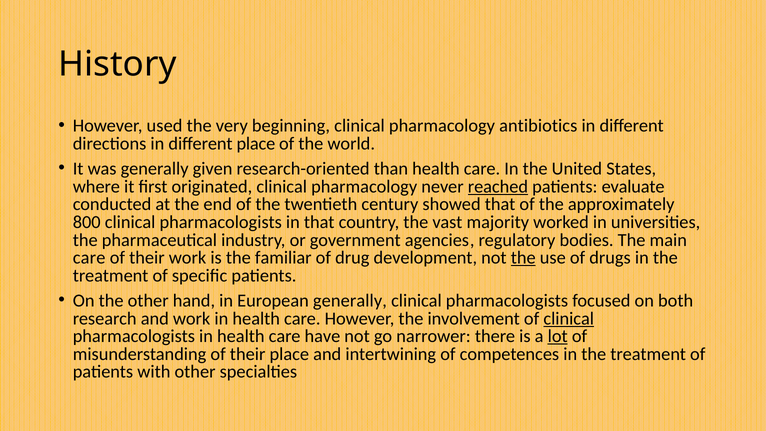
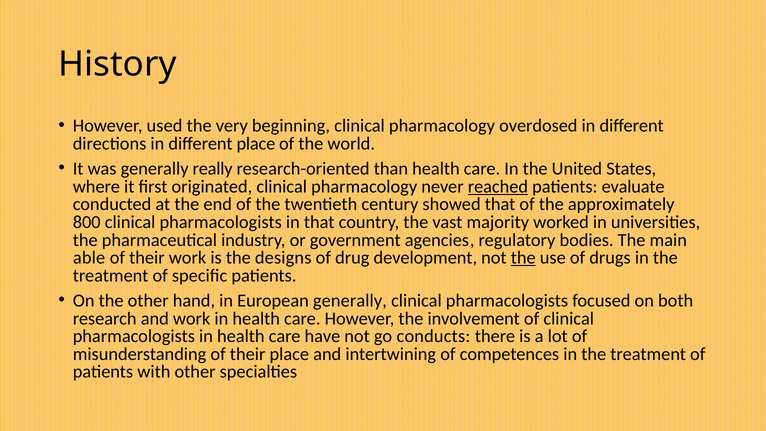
antibiotics: antibiotics -> overdosed (538, 126)
given: given -> really (213, 169)
care: care -> able (89, 258)
familiar: familiar -> designs (283, 258)
clinical underline: present -> none (569, 318)
narrower: narrower -> conducts (433, 336)
lot underline: present -> none (558, 336)
